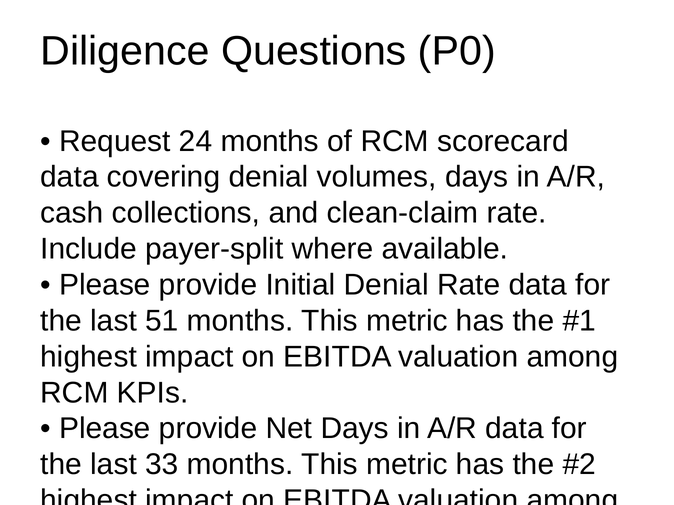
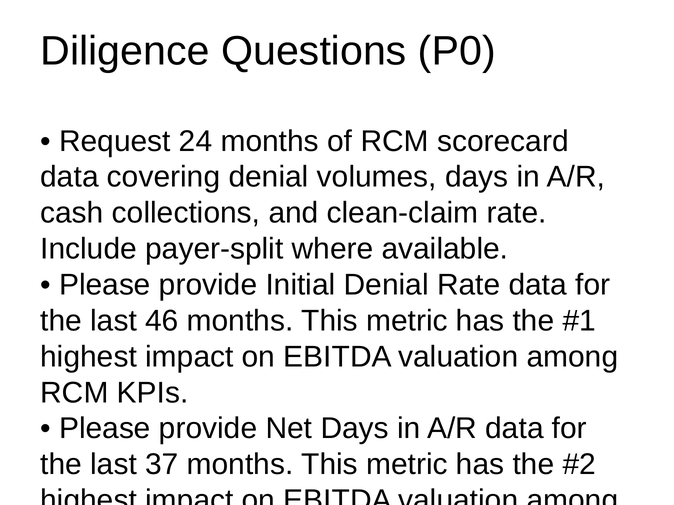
51: 51 -> 46 (162, 321)
33: 33 -> 37 (162, 465)
